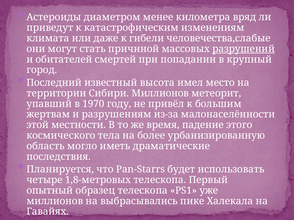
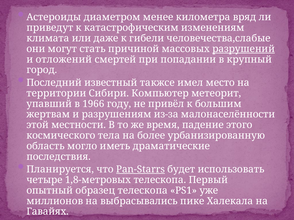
обитателей: обитателей -> отложений (64, 60)
высота: высота -> такжсе (157, 83)
Сибири Миллионов: Миллионов -> Компьютер (160, 93)
1970: 1970 -> 1966 (93, 104)
Pan-Starrs underline: none -> present (140, 170)
